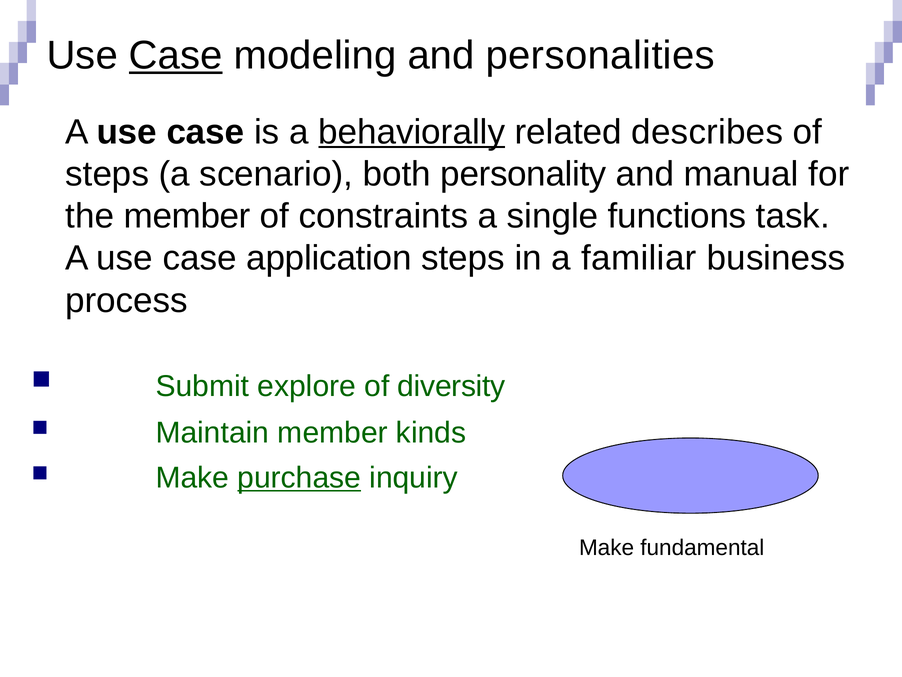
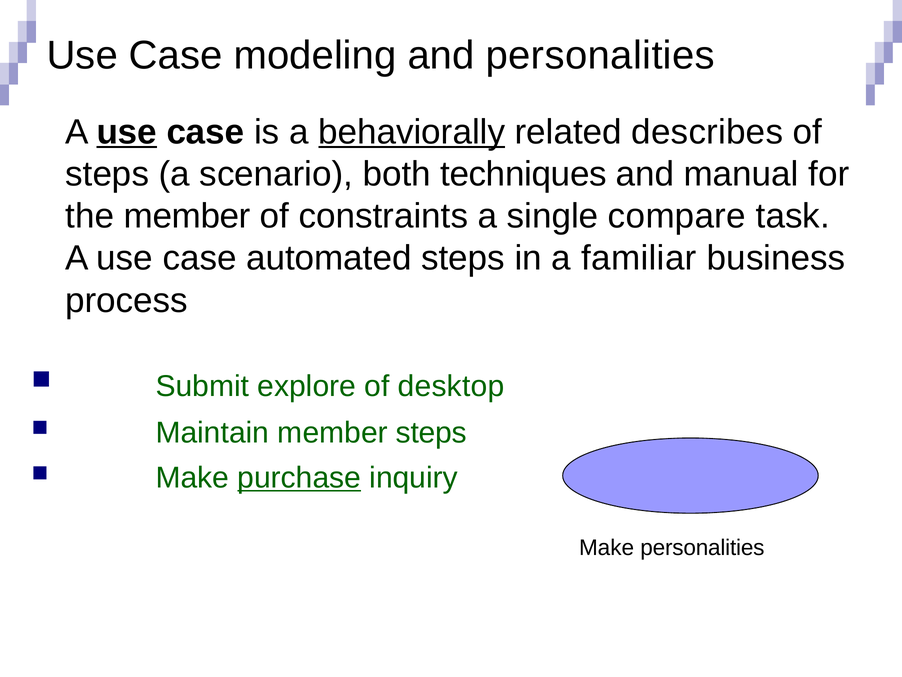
Case underline: present -> none (176, 55)
use underline: none -> present (127, 132)
personality: personality -> techniques (523, 174)
functions: functions -> compare (677, 216)
application: application -> automated (329, 258)
diversity: diversity -> desktop (451, 386)
member kinds: kinds -> steps (431, 432)
Make fundamental: fundamental -> personalities (702, 547)
